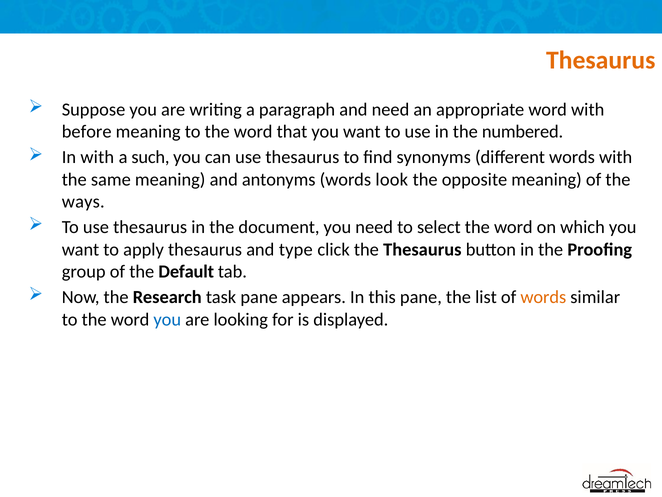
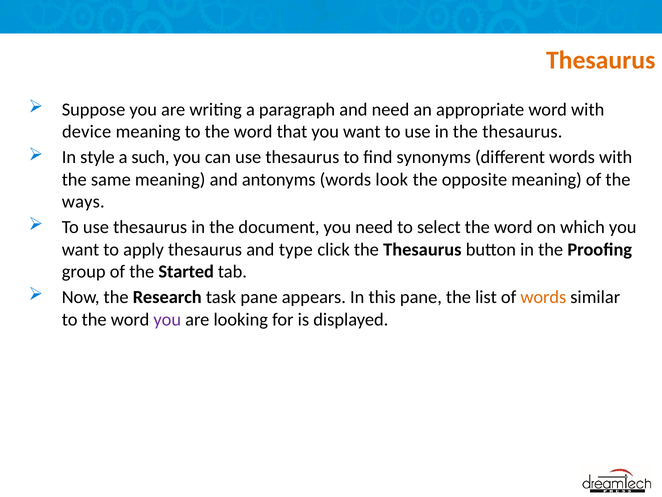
before: before -> device (87, 131)
in the numbered: numbered -> thesaurus (522, 131)
In with: with -> style (97, 157)
Default: Default -> Started (186, 271)
you colour: blue -> purple (167, 319)
